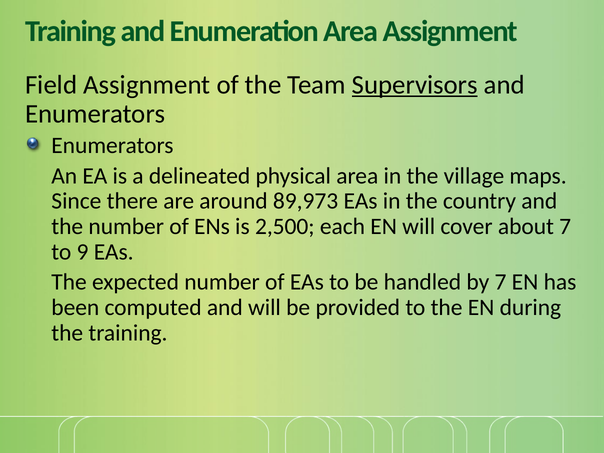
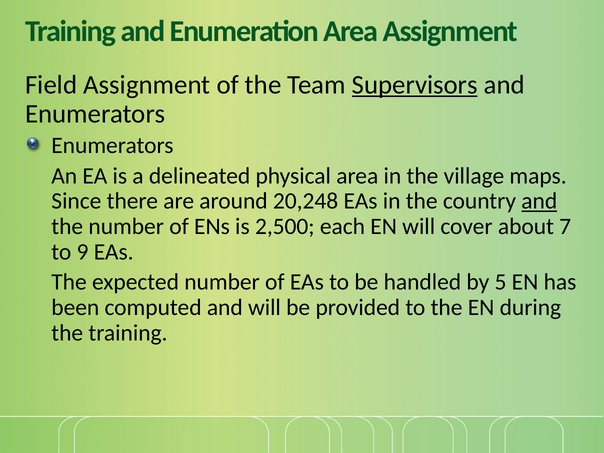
89,973: 89,973 -> 20,248 (306, 201)
and underline: none -> present (539, 201)
by 7: 7 -> 5 (501, 282)
